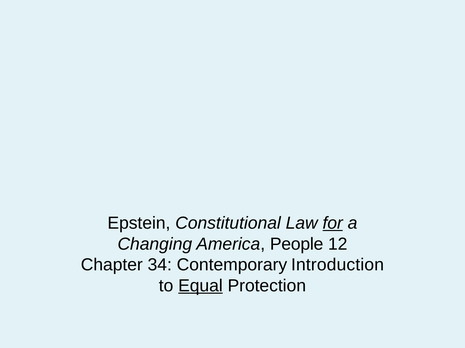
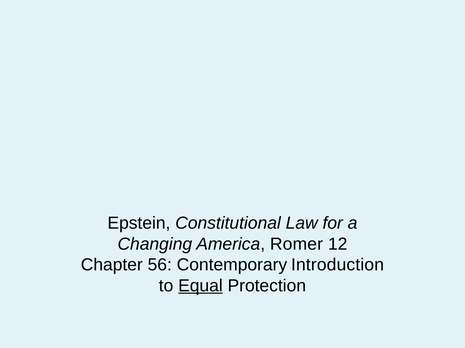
for underline: present -> none (333, 224)
People: People -> Romer (296, 245)
34: 34 -> 56 (160, 265)
